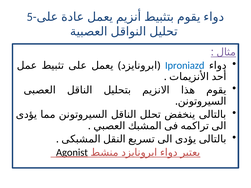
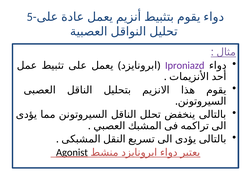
Iproniazd colour: blue -> purple (185, 65)
